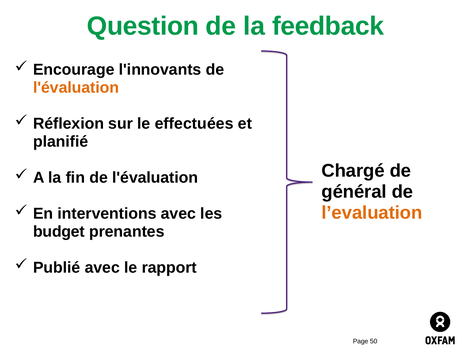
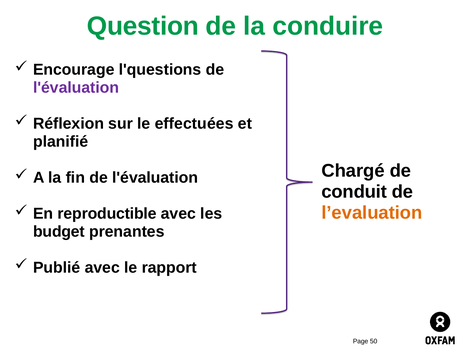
feedback: feedback -> conduire (328, 26)
l'innovants: l'innovants -> l'questions (160, 70)
l'évaluation colour: orange -> purple (76, 88)
général: général -> conduit (354, 192)
interventions: interventions -> reproductible (107, 213)
